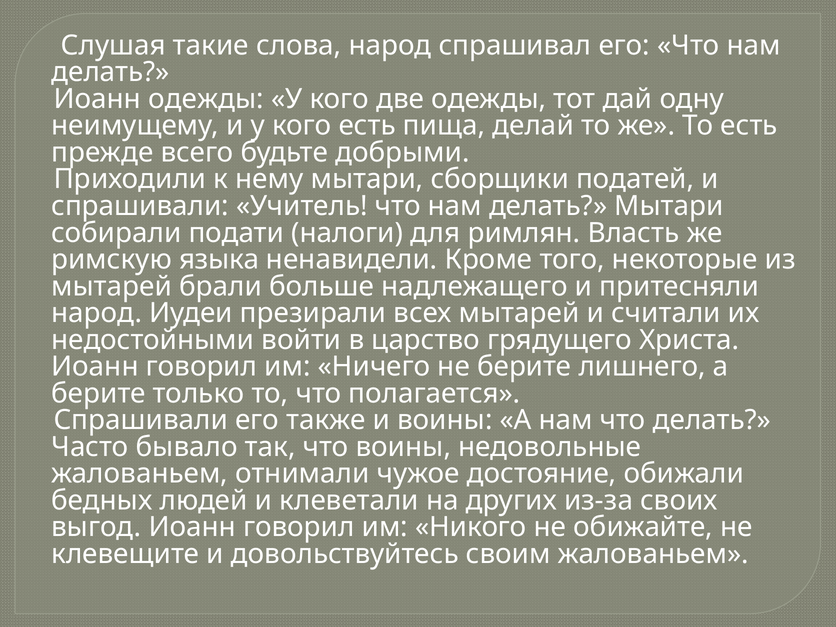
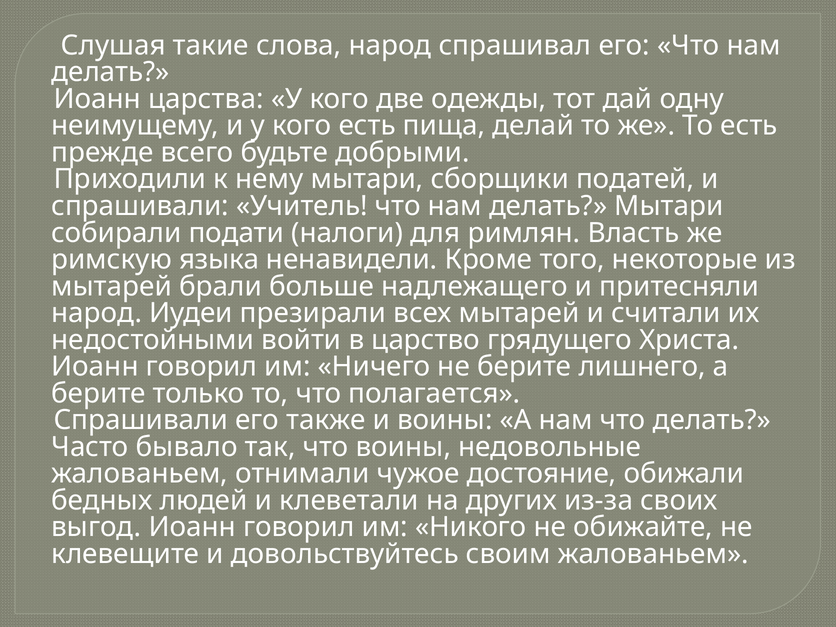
Иоанн одежды: одежды -> царства (206, 99)
